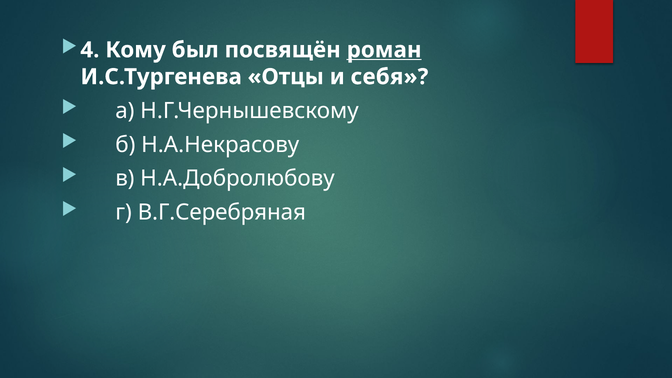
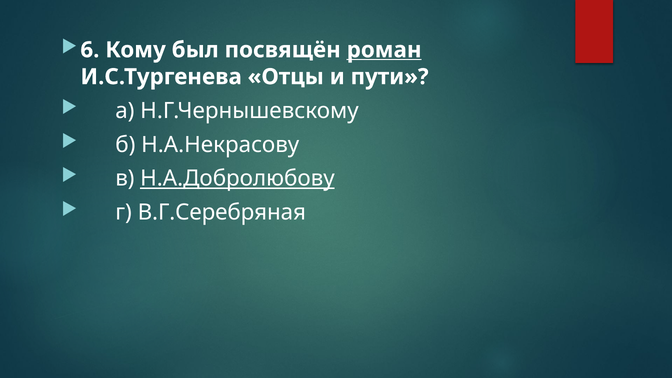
4: 4 -> 6 (90, 50)
себя: себя -> пути (390, 77)
Н.А.Добролюбову underline: none -> present (237, 179)
